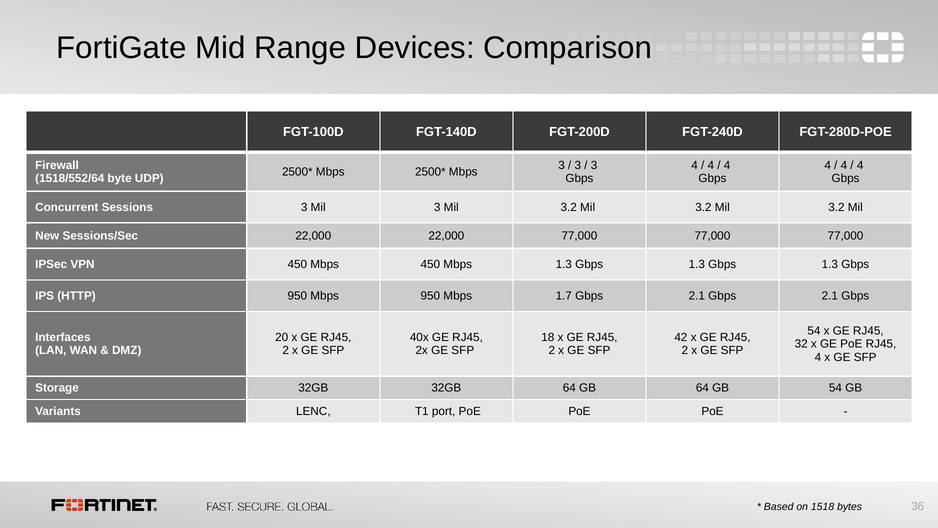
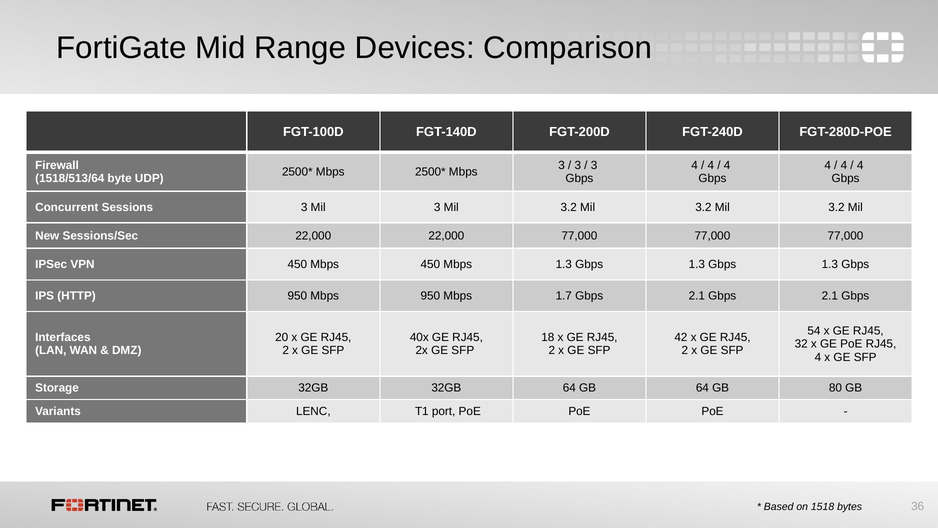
1518/552/64: 1518/552/64 -> 1518/513/64 (70, 178)
GB 54: 54 -> 80 (835, 388)
